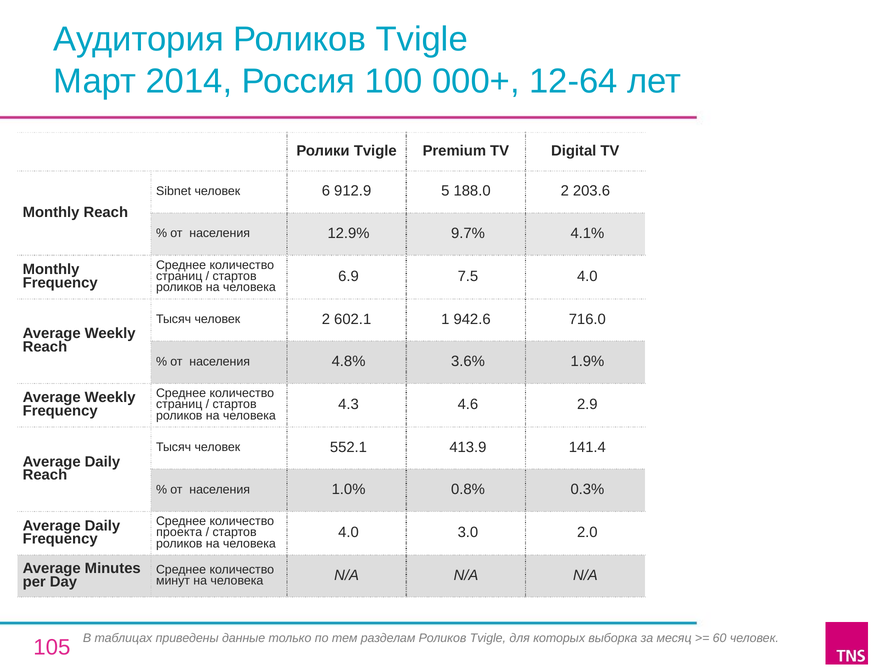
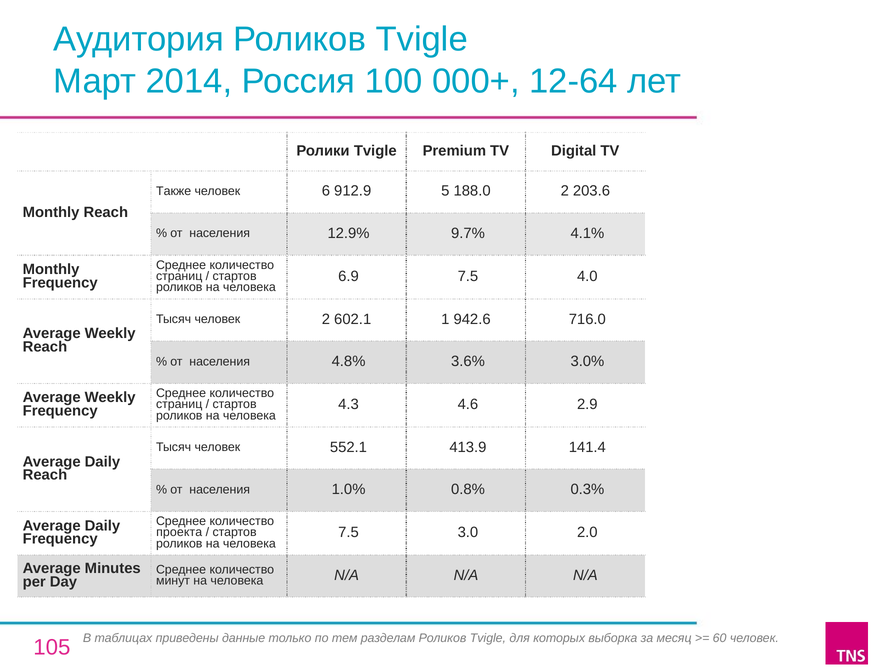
Sibnet: Sibnet -> Также (174, 191)
1.9%: 1.9% -> 3.0% (587, 361)
4.0: 4.0 -> 7.5 (349, 532)
